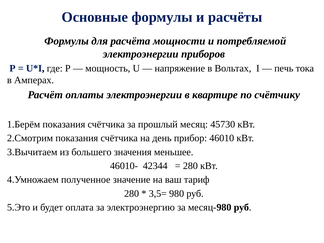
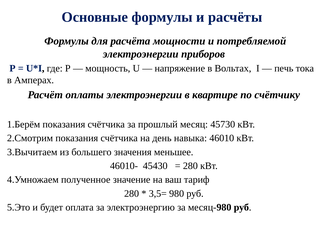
прибор: прибор -> навыка (190, 138)
42344: 42344 -> 45430 (155, 166)
